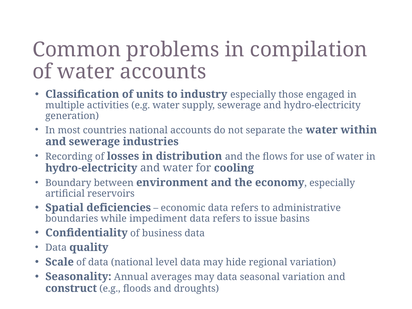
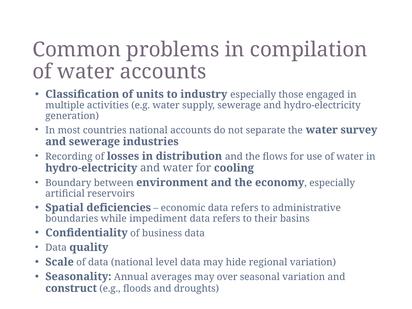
within: within -> survey (359, 130)
issue: issue -> their (266, 219)
may data: data -> over (227, 277)
